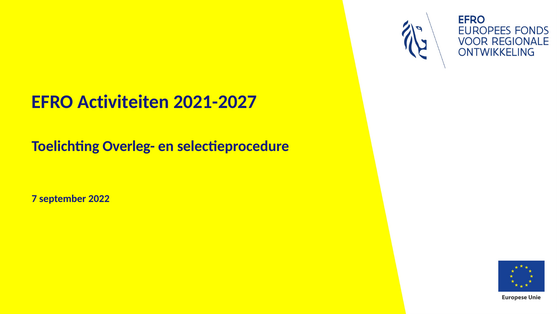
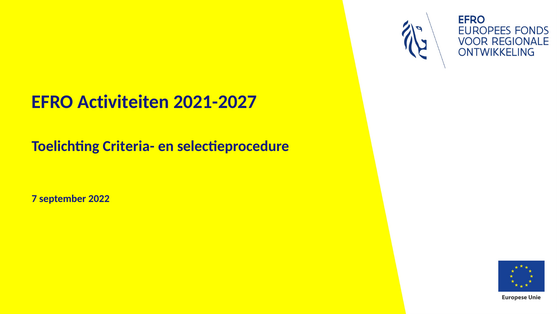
Overleg-: Overleg- -> Criteria- (129, 146)
